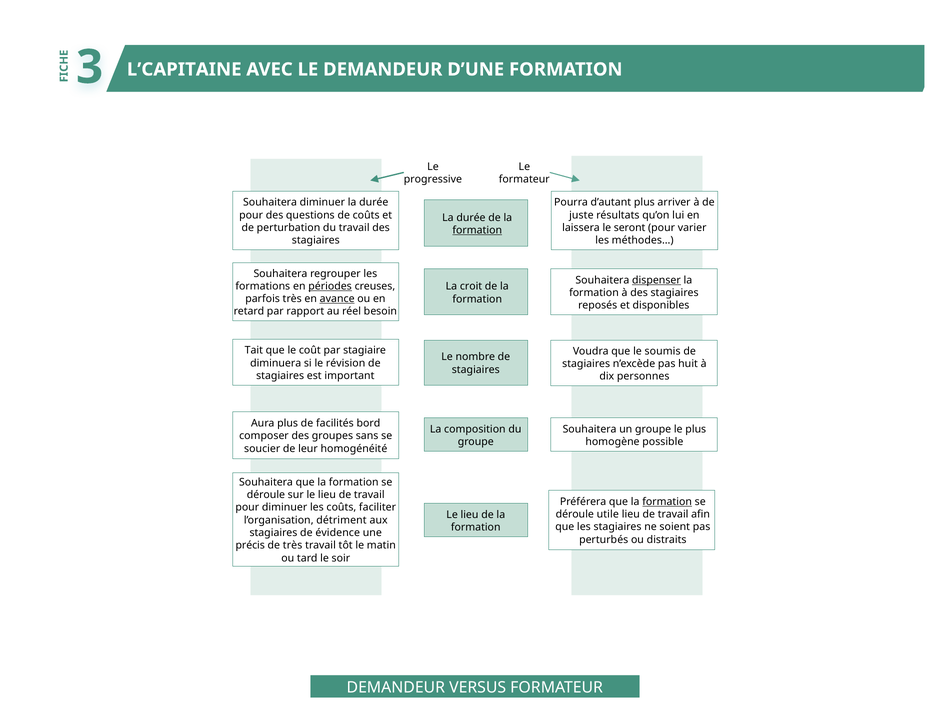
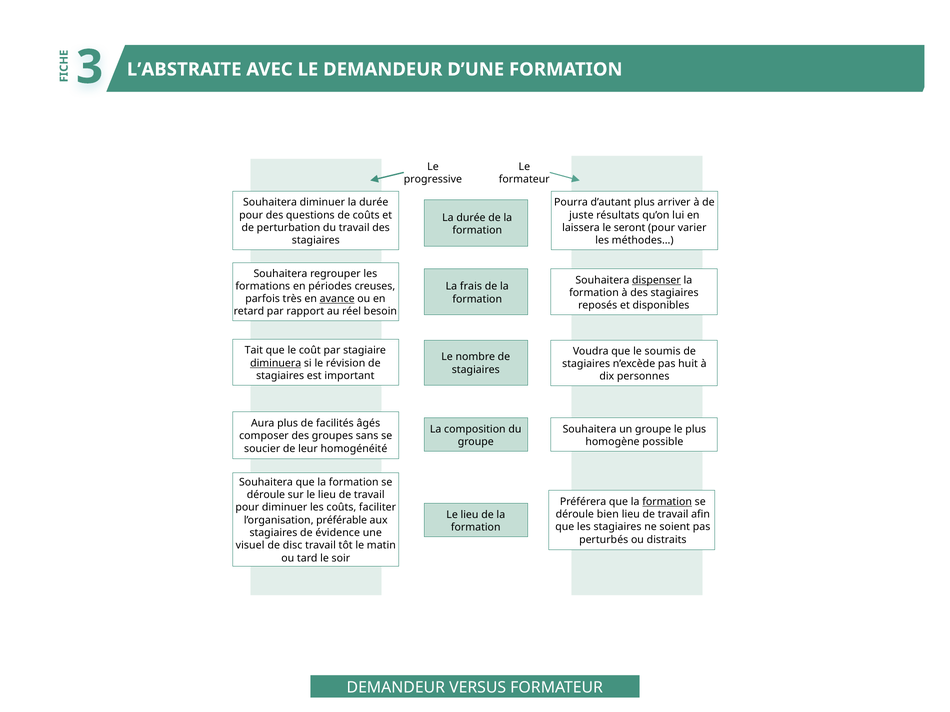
L’CAPITAINE: L’CAPITAINE -> L’ABSTRAITE (184, 69)
formation underline: present -> none (477, 230)
périodes underline: present -> none (330, 286)
croit: croit -> frais (471, 287)
diminuera underline: none -> present (276, 363)
bord: bord -> âgés (368, 424)
utile: utile -> bien (608, 515)
détriment: détriment -> préférable (342, 521)
précis: précis -> visuel (250, 546)
de très: très -> disc (293, 546)
